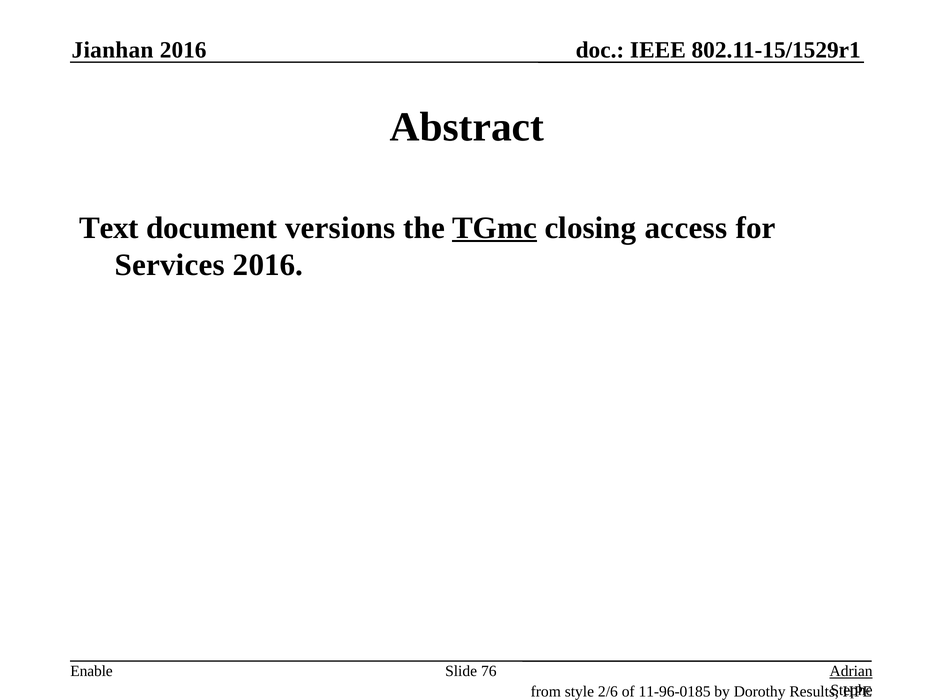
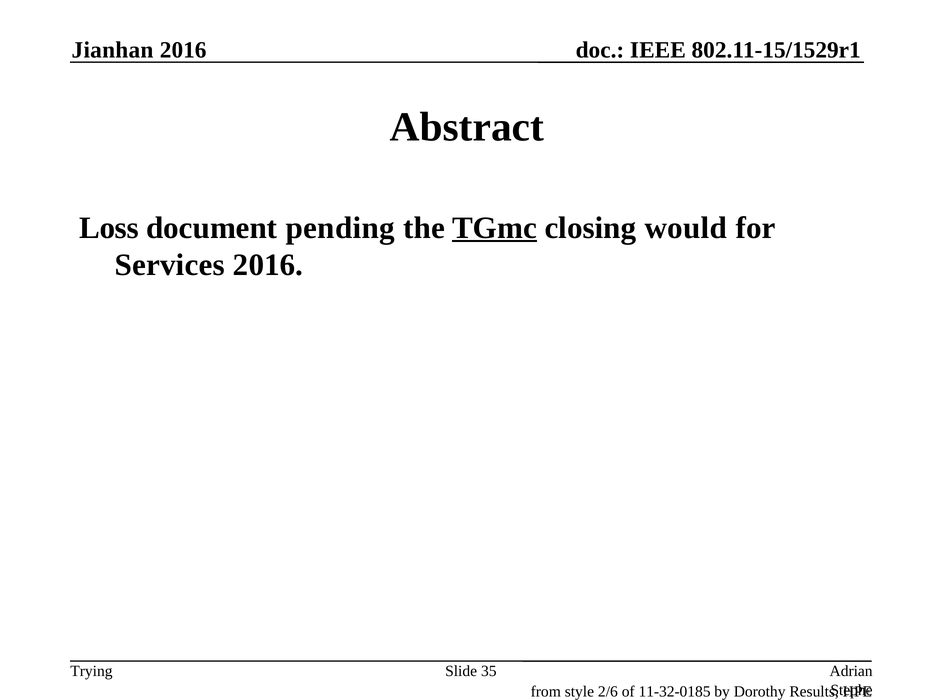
Text: Text -> Loss (109, 228)
versions: versions -> pending (340, 228)
access: access -> would (686, 228)
Enable: Enable -> Trying (91, 672)
76: 76 -> 35 (489, 672)
Adrian underline: present -> none (851, 672)
11-96-0185: 11-96-0185 -> 11-32-0185 (675, 692)
